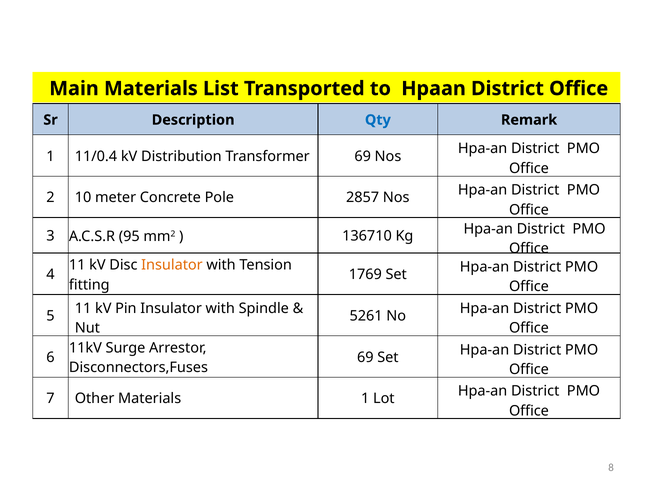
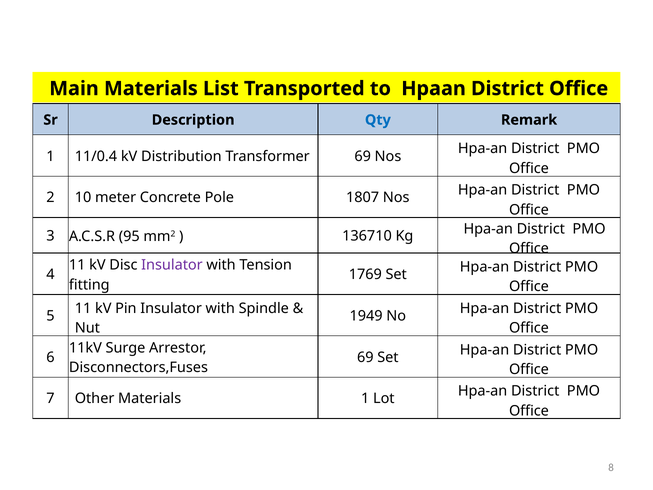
2857: 2857 -> 1807 (363, 198)
Insulator colour: orange -> purple (172, 265)
5261: 5261 -> 1949 (366, 316)
